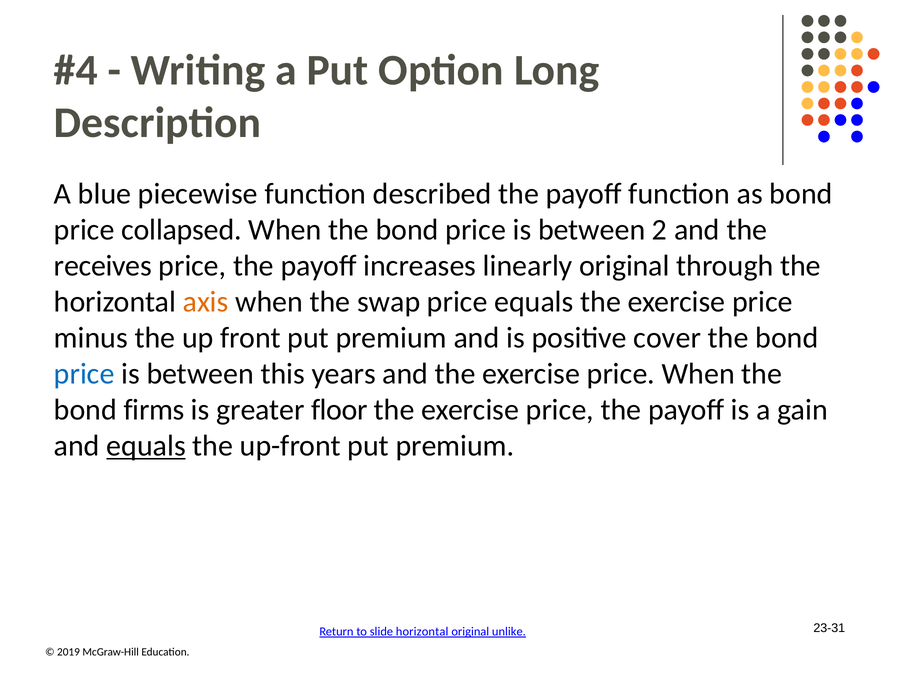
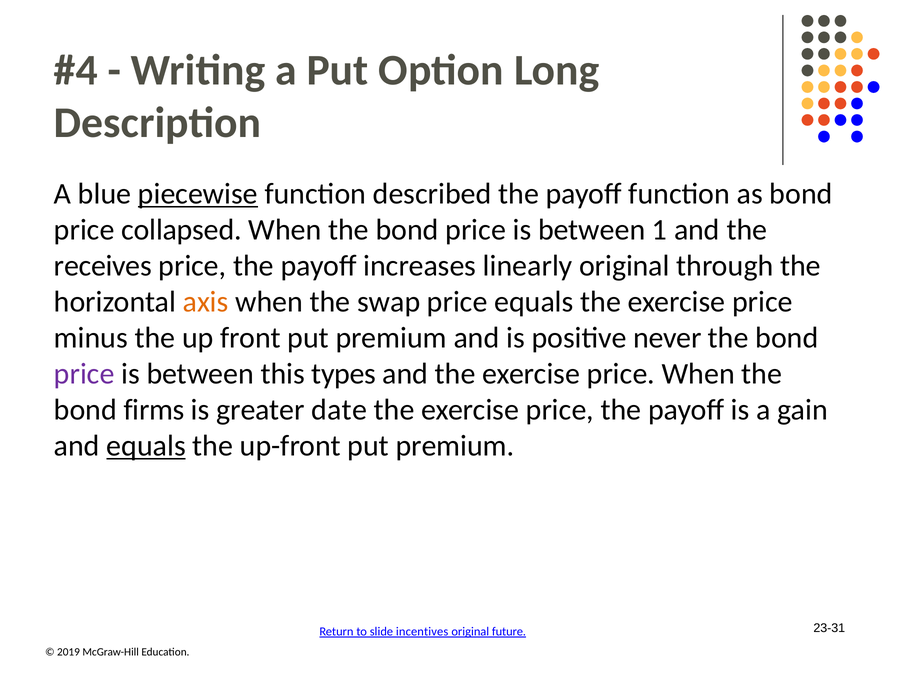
piecewise underline: none -> present (198, 194)
2: 2 -> 1 (660, 230)
cover: cover -> never (667, 337)
price colour: blue -> purple (84, 373)
years: years -> types (344, 373)
floor: floor -> date (339, 409)
slide horizontal: horizontal -> incentives (422, 631)
unlike: unlike -> future (509, 631)
